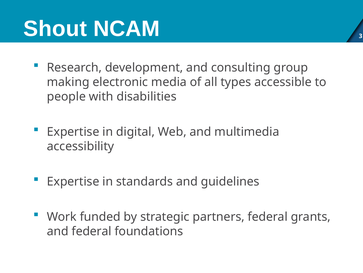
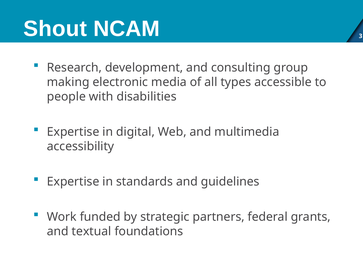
and federal: federal -> textual (92, 231)
